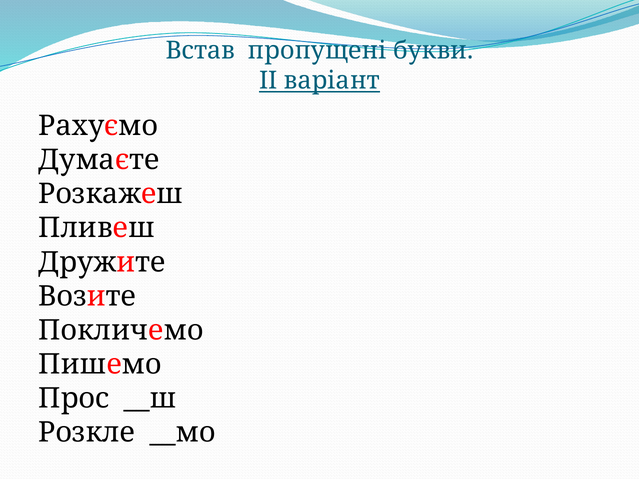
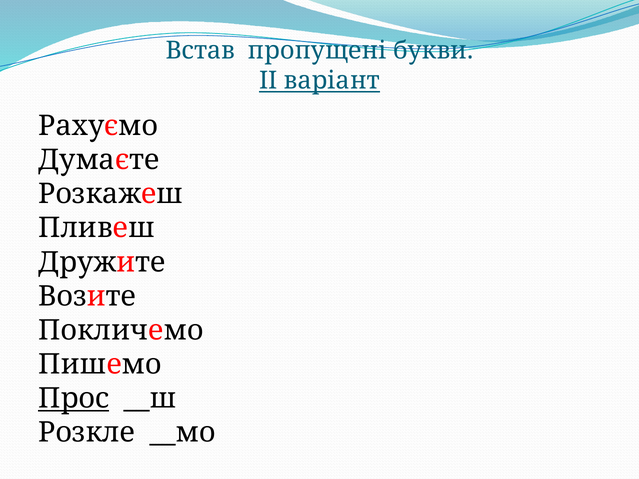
Прос underline: none -> present (74, 399)
